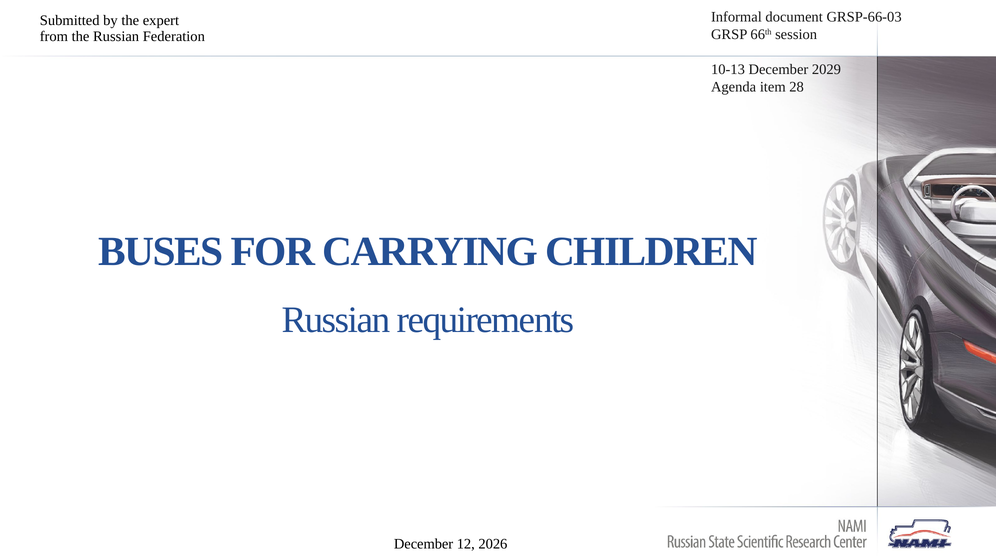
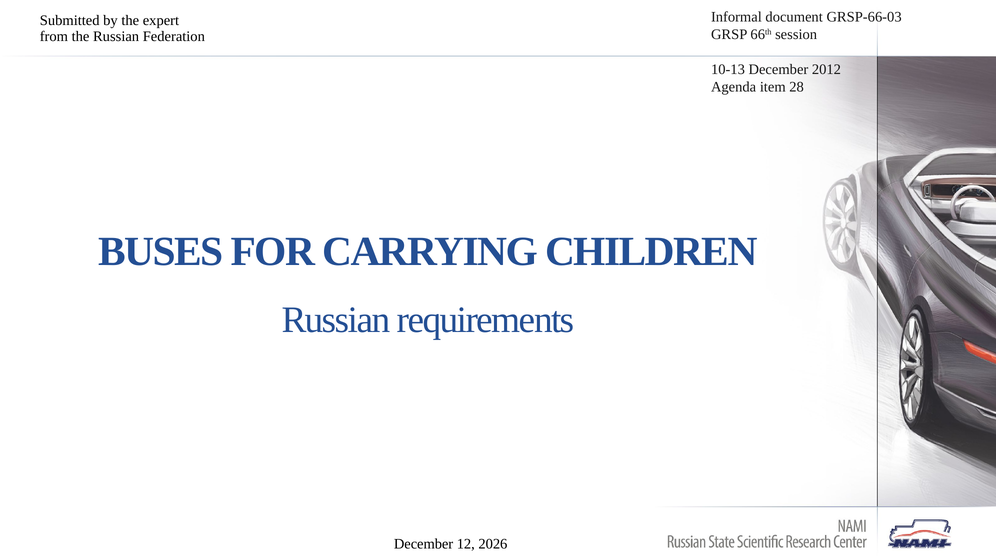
2029: 2029 -> 2012 (826, 69)
